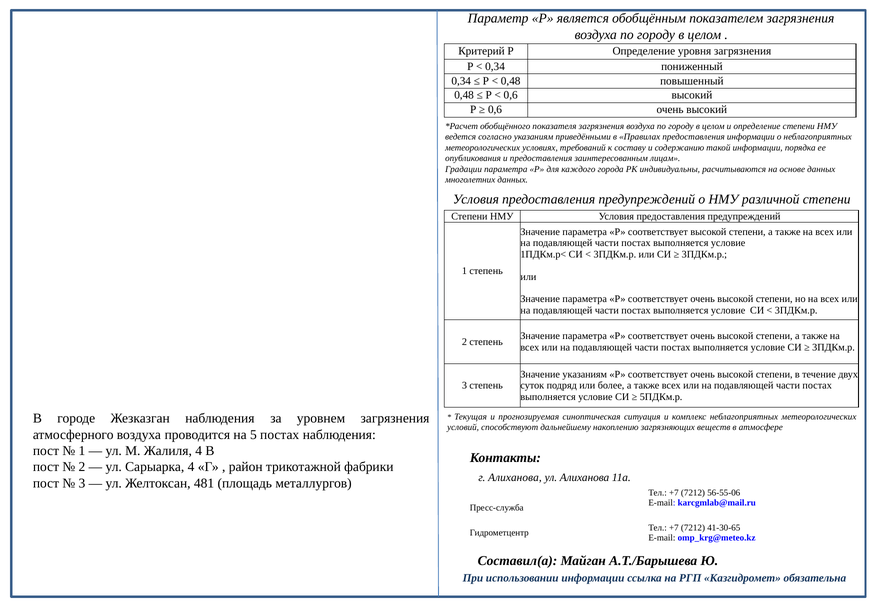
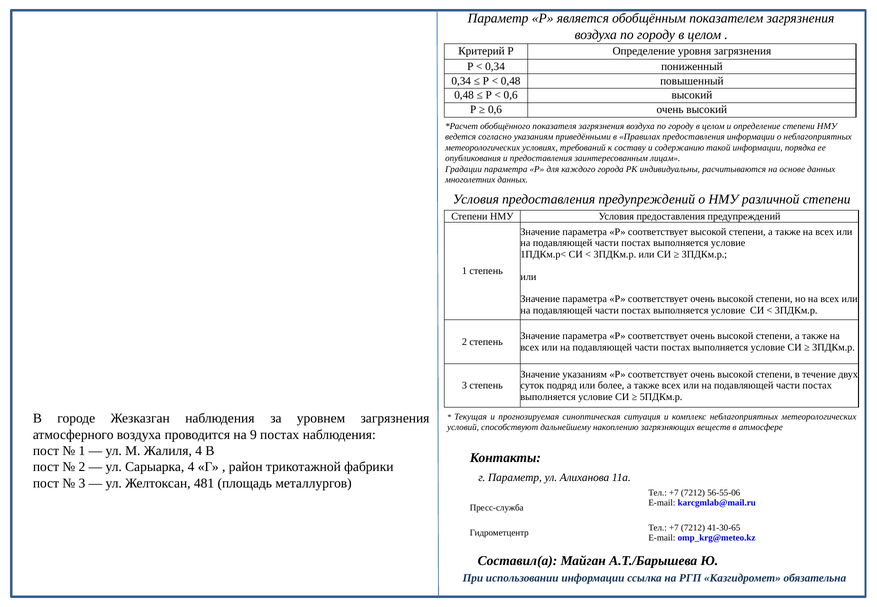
5: 5 -> 9 (253, 435)
г Алиханова: Алиханова -> Параметр (515, 478)
